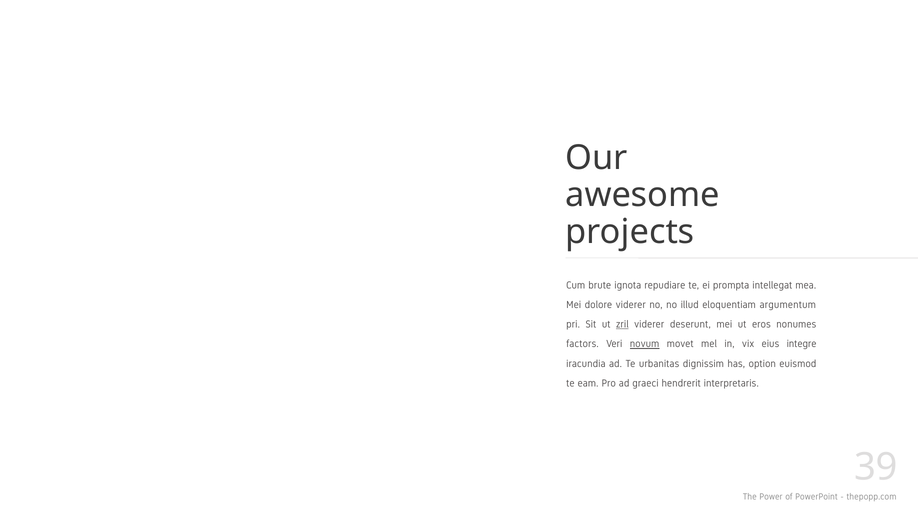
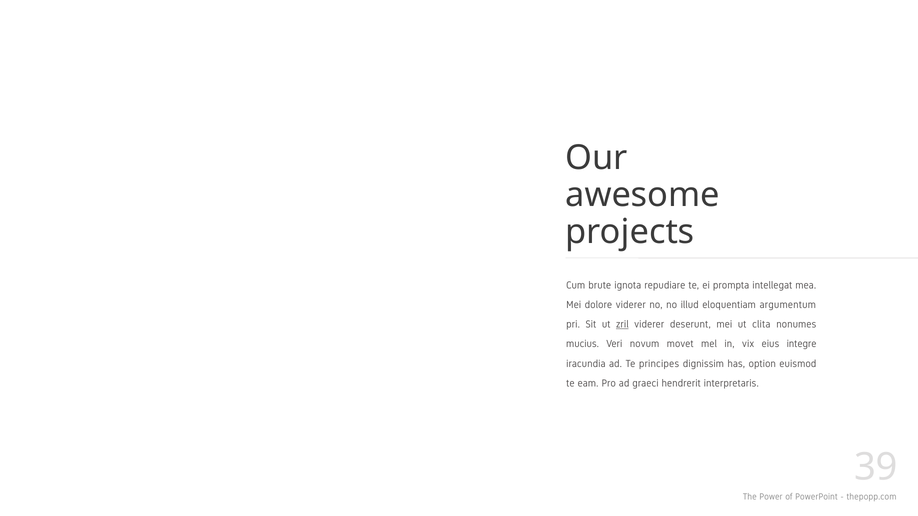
eros: eros -> clita (761, 325)
factors: factors -> mucius (583, 344)
novum underline: present -> none (645, 344)
urbanitas: urbanitas -> principes (659, 364)
